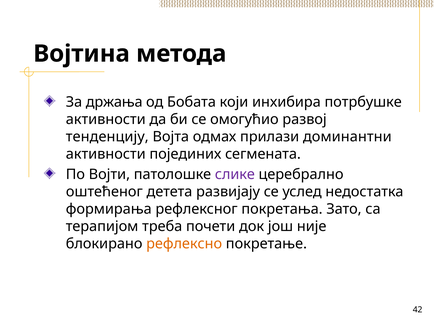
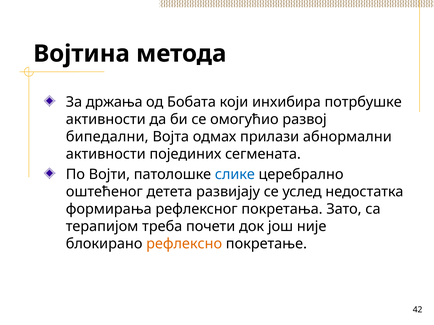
тенденцију: тенденцију -> бипедални (107, 137)
доминантни: доминантни -> абнормални (347, 137)
слике colour: purple -> blue (235, 175)
